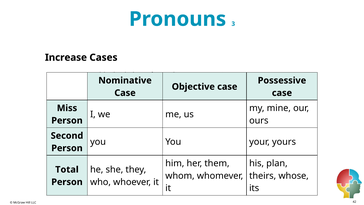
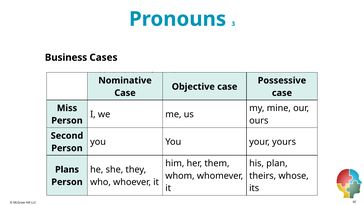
Increase: Increase -> Business (66, 57)
Total: Total -> Plans (67, 169)
